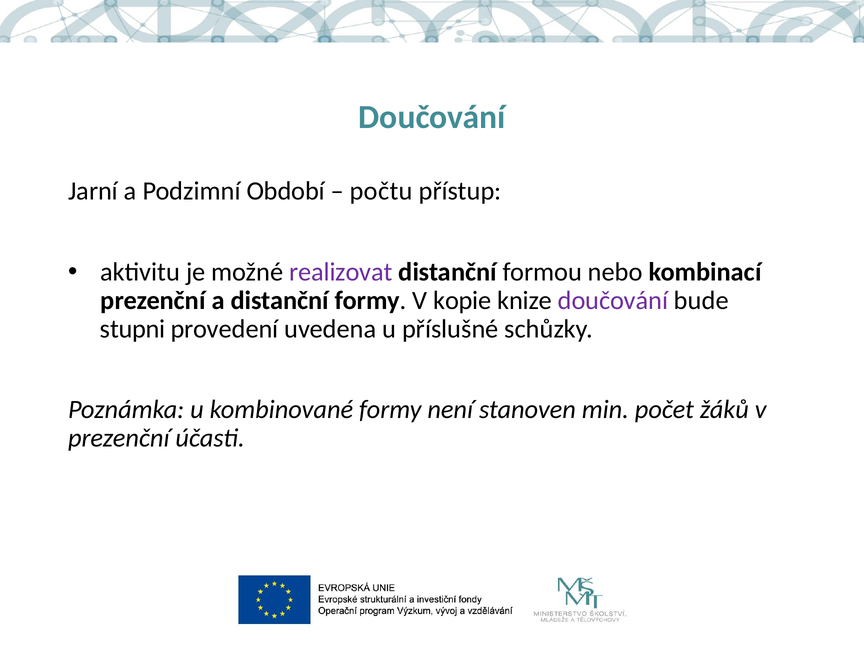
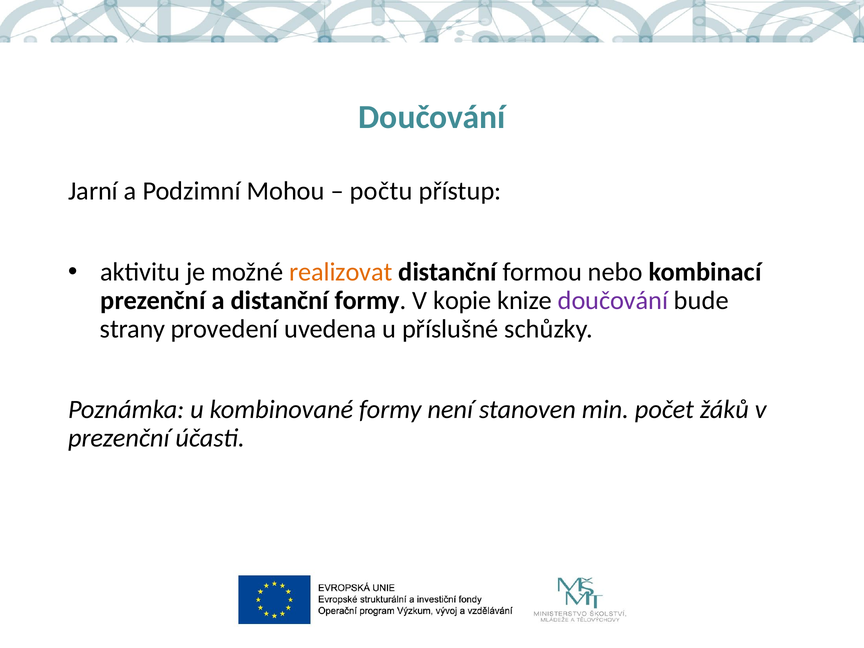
Období: Období -> Mohou (286, 191)
realizovat colour: purple -> orange (341, 272)
stupni: stupni -> strany (133, 329)
